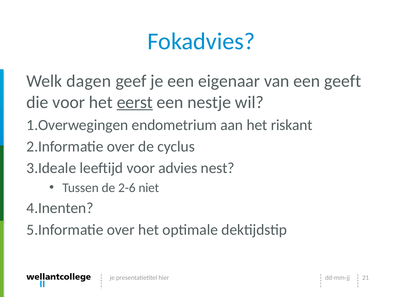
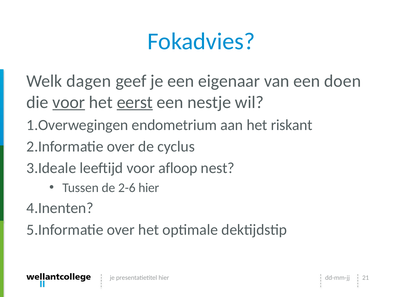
geeft: geeft -> doen (343, 81)
voor underline: none -> present (69, 102)
advies: advies -> afloop (178, 168)
2-6 niet: niet -> hier (149, 188)
